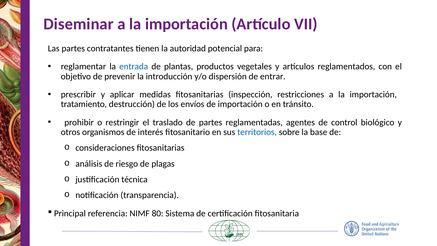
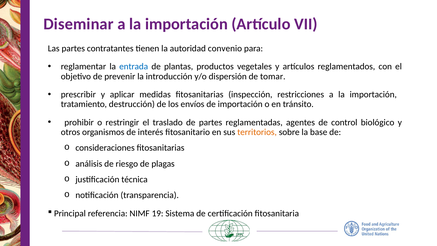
potencial: potencial -> convenio (225, 48)
entrar: entrar -> tomar (273, 76)
territorios colour: blue -> orange (257, 132)
80: 80 -> 19 (158, 213)
